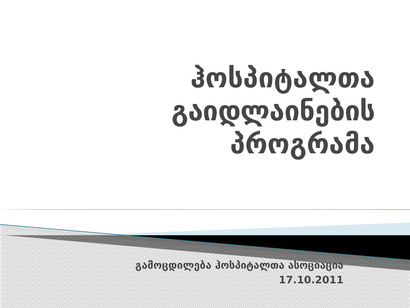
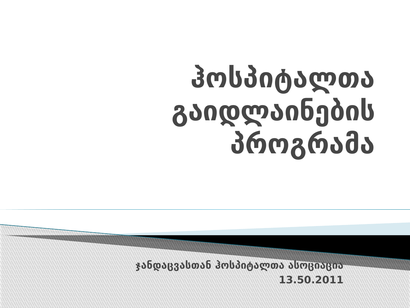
გამოცდილება: გამოცდილება -> ჯანდაცვასთან (173, 265)
17.10.2011: 17.10.2011 -> 13.50.2011 (311, 280)
